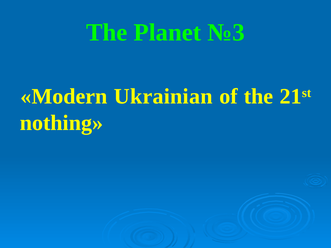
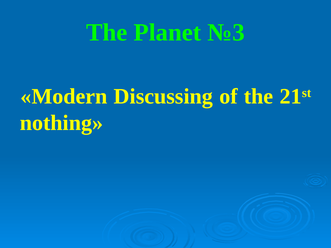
Ukrainian: Ukrainian -> Discussing (163, 96)
